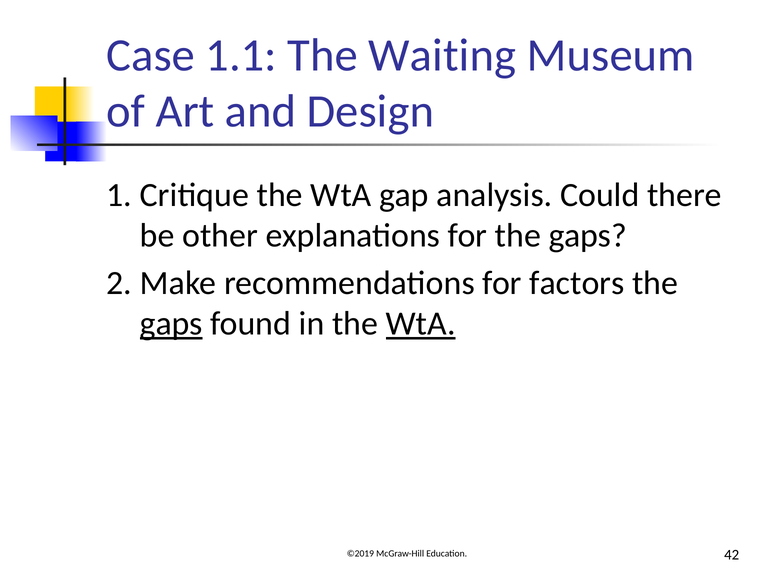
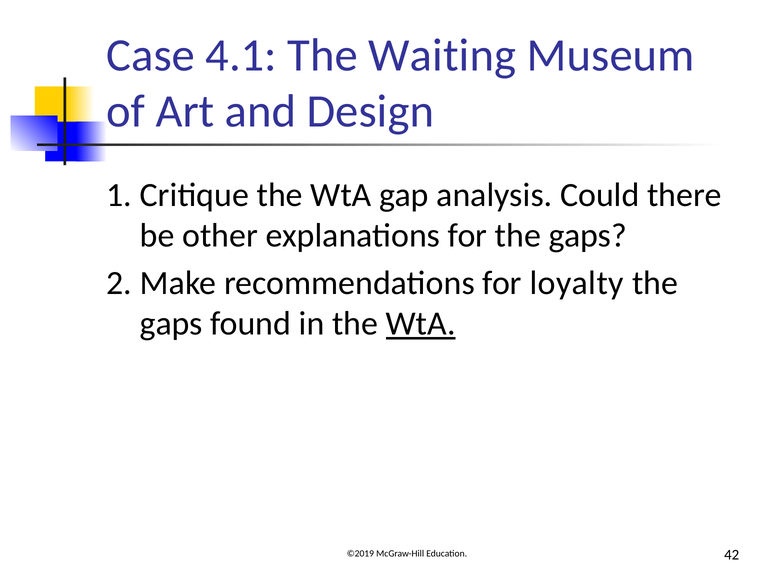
1.1: 1.1 -> 4.1 (241, 55)
factors: factors -> loyalty (577, 283)
gaps underline: present -> none (171, 324)
